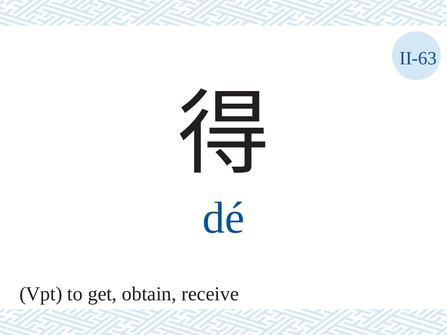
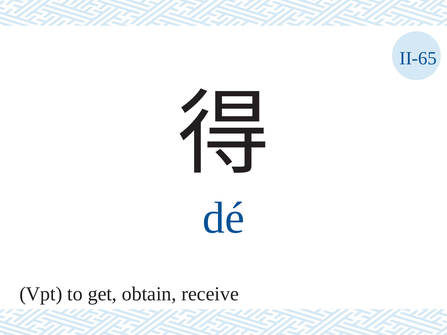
II-63: II-63 -> II-65 (418, 59)
